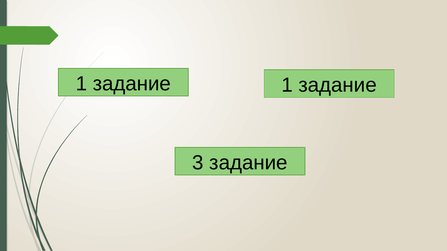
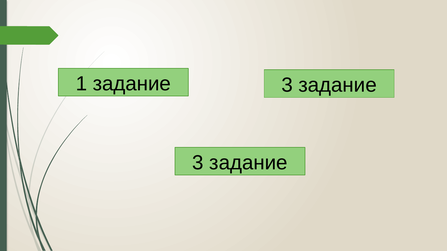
1 задание 1: 1 -> 3 (287, 85)
